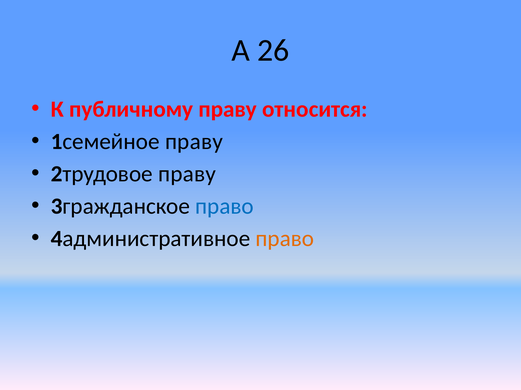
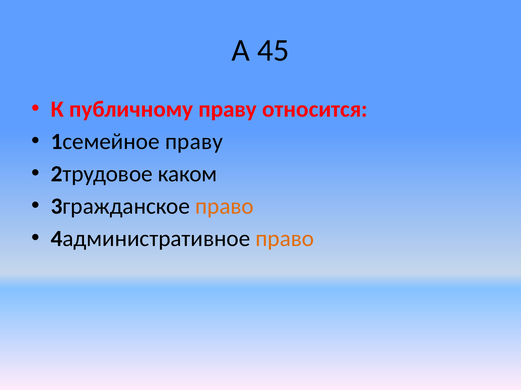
26: 26 -> 45 (273, 50)
2трудовое праву: праву -> каком (187, 174)
право colour: blue -> orange (225, 207)
